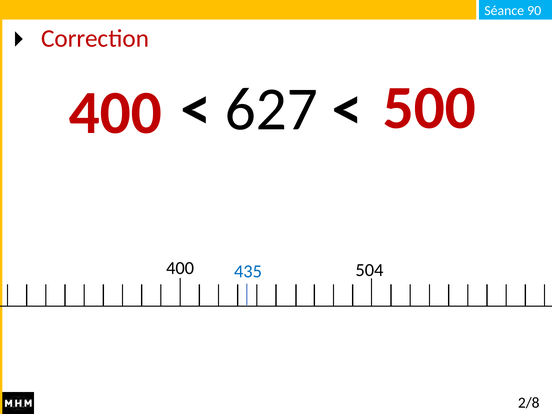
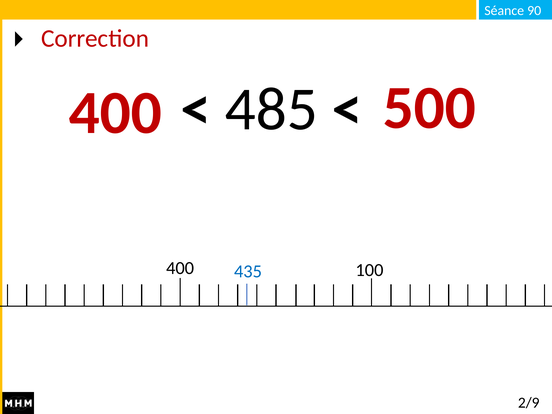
627: 627 -> 485 (271, 109)
504: 504 -> 100 (369, 270)
2/8: 2/8 -> 2/9 (529, 403)
